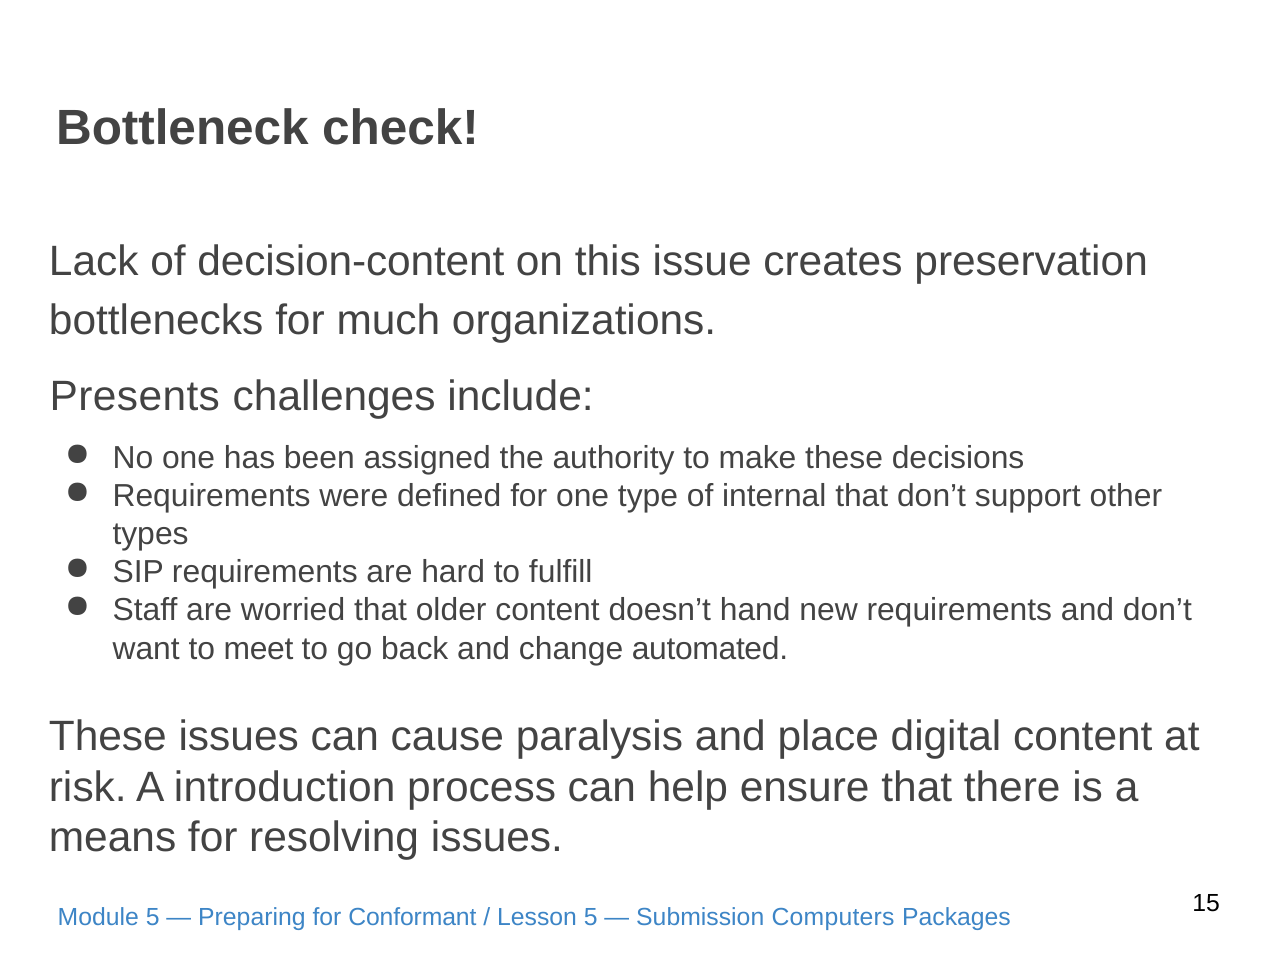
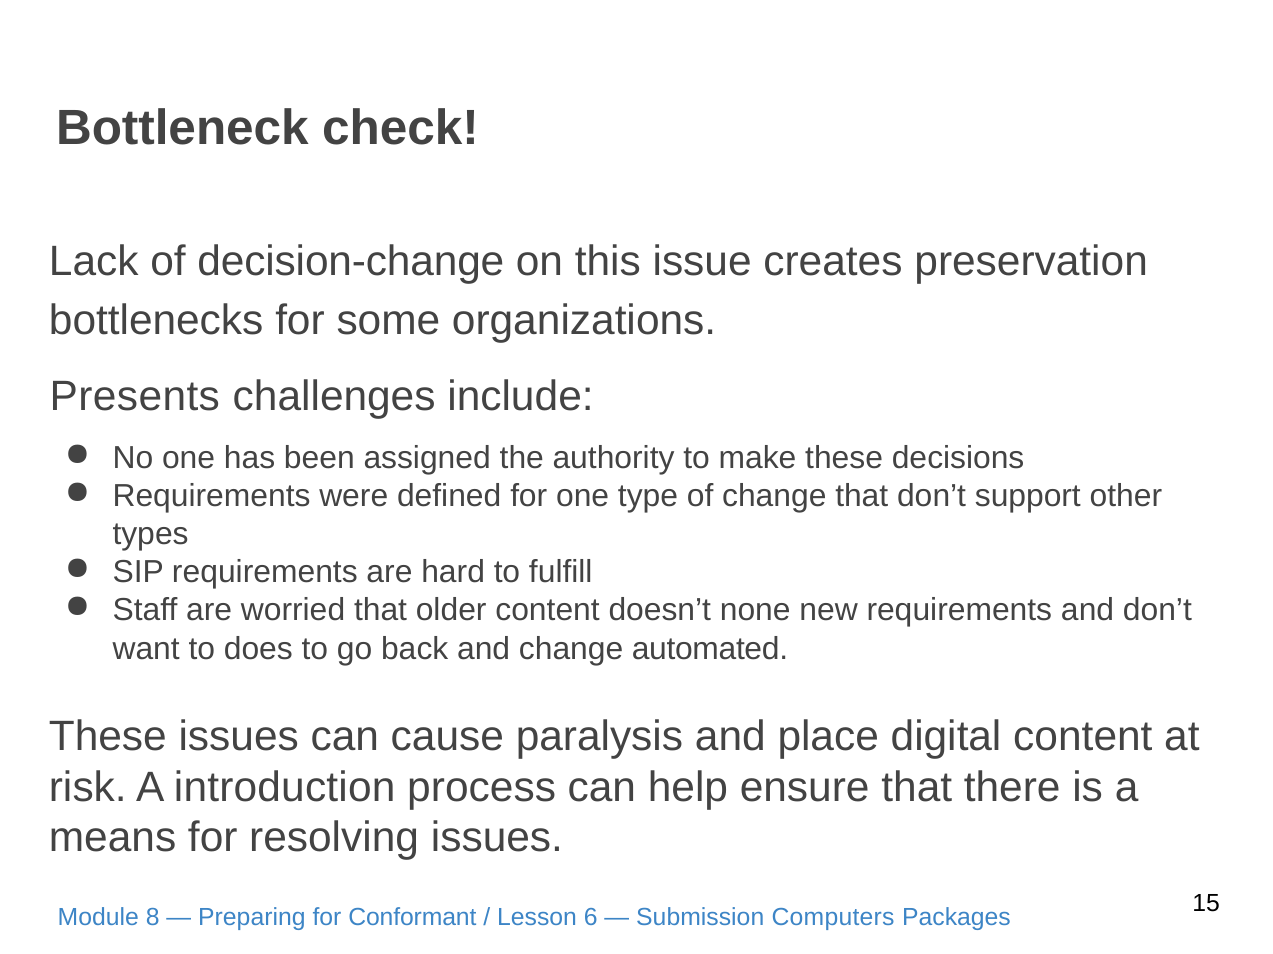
decision-content: decision-content -> decision-change (351, 262)
much: much -> some (388, 320)
of internal: internal -> change (774, 496)
hand: hand -> none (755, 611)
meet: meet -> does (258, 649)
Module 5: 5 -> 8 (153, 918)
Lesson 5: 5 -> 6 (591, 918)
